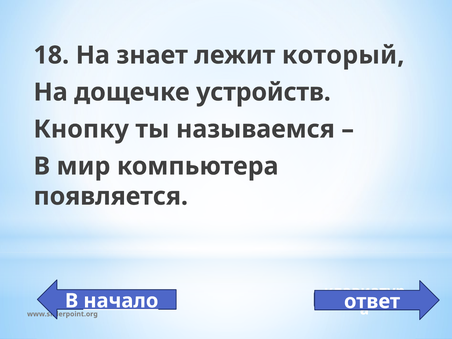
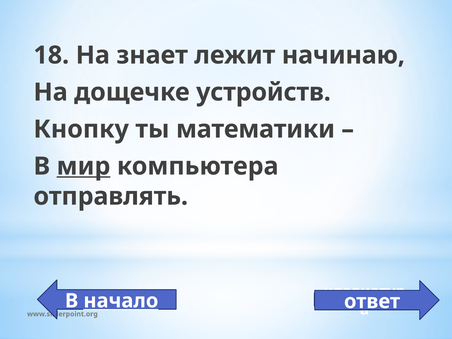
который: который -> начинаю (343, 55)
называемся: называемся -> математики (255, 129)
мир underline: none -> present (83, 166)
появляется: появляется -> отправлять (111, 196)
